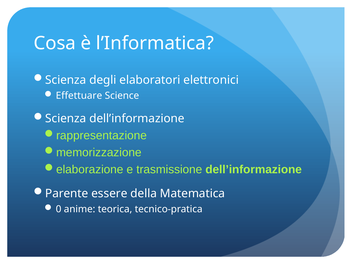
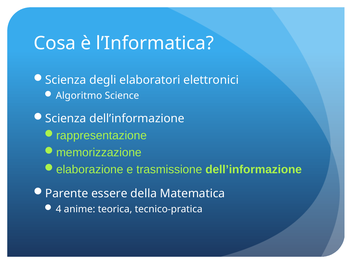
Effettuare: Effettuare -> Algoritmo (79, 96)
0: 0 -> 4 (59, 209)
